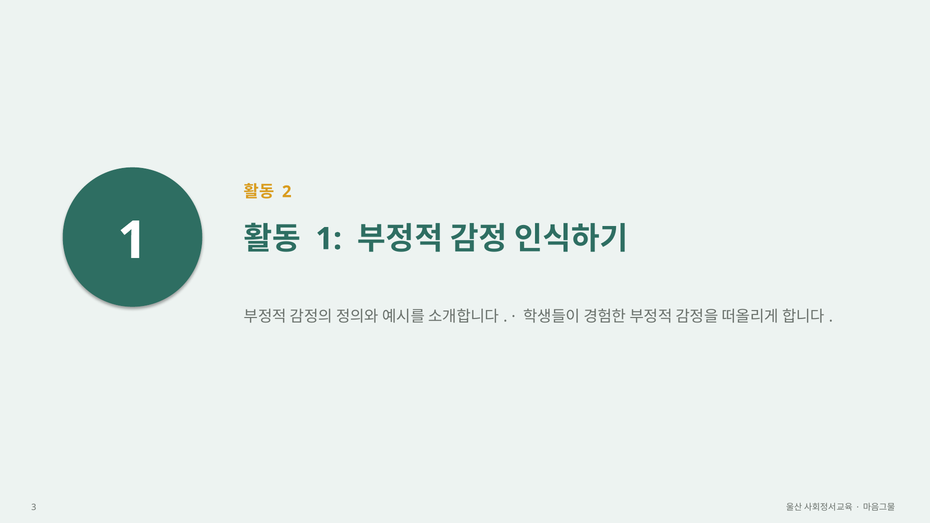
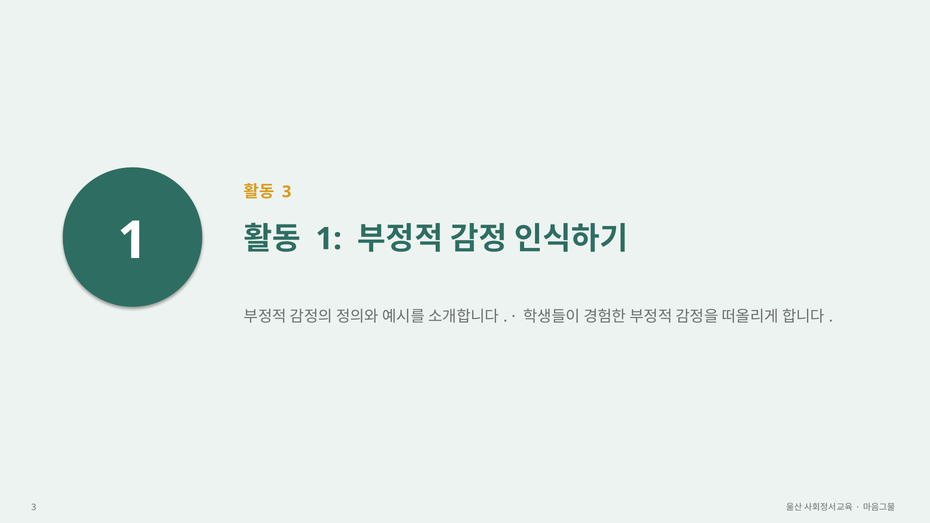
2: 2 -> 3 (287, 192)
